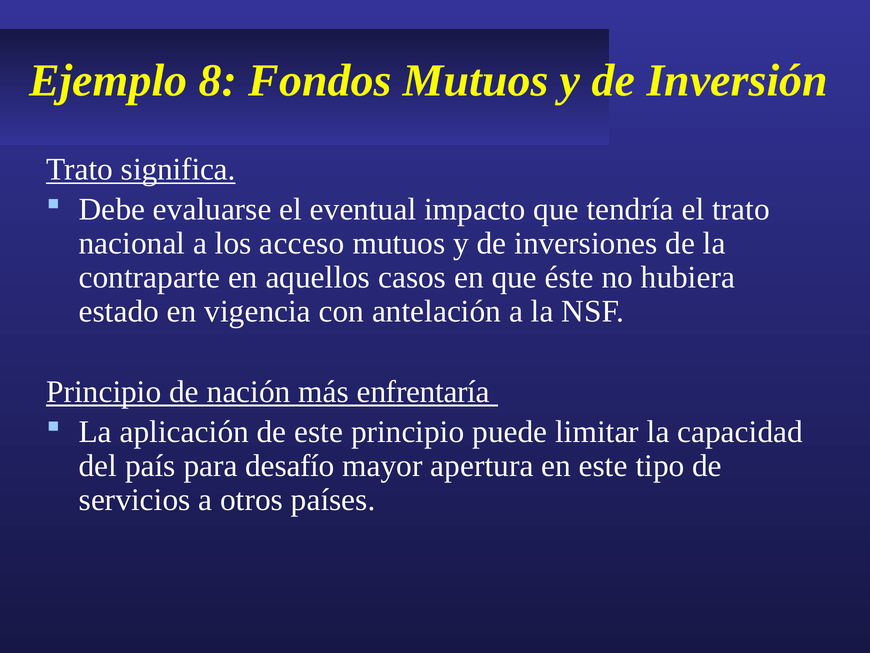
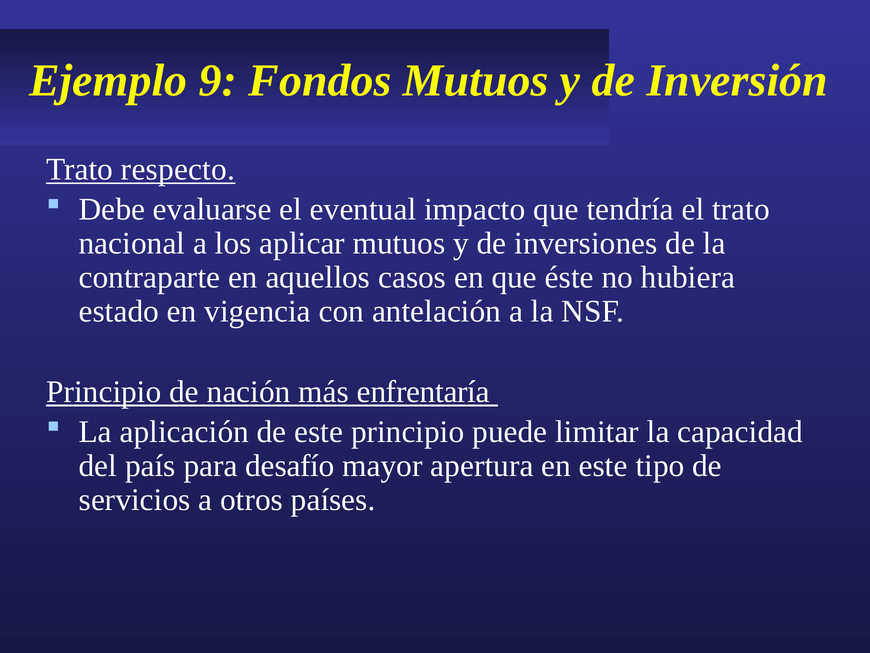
8: 8 -> 9 (218, 81)
significa: significa -> respecto (178, 169)
acceso: acceso -> aplicar (302, 243)
